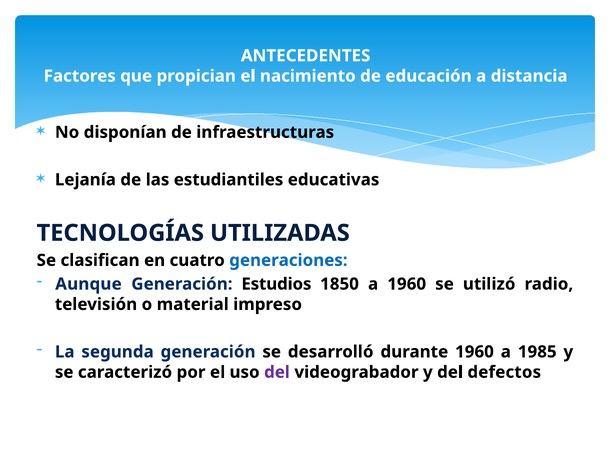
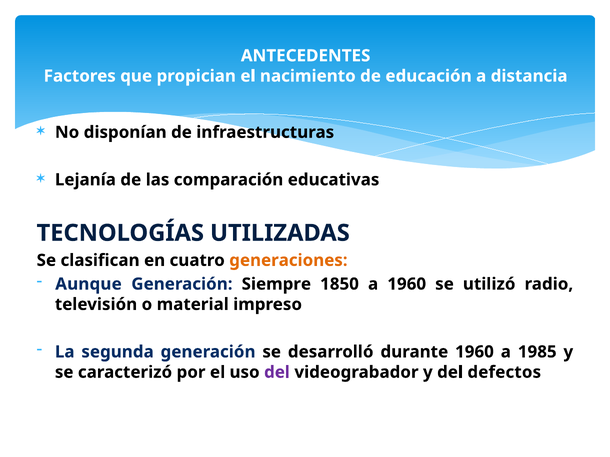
estudiantiles: estudiantiles -> comparación (229, 180)
generaciones colour: blue -> orange (288, 261)
Estudios: Estudios -> Siempre (276, 284)
